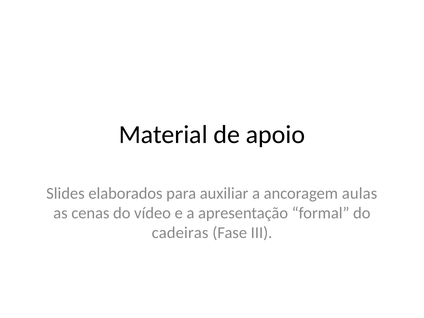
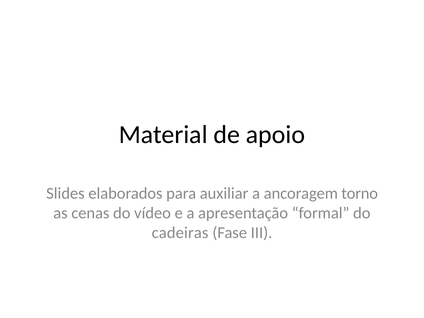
aulas: aulas -> torno (360, 193)
